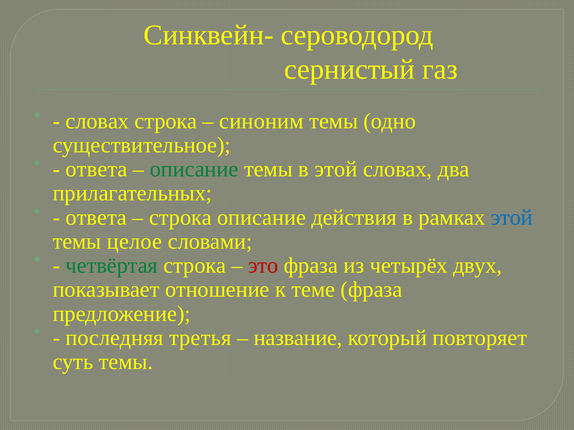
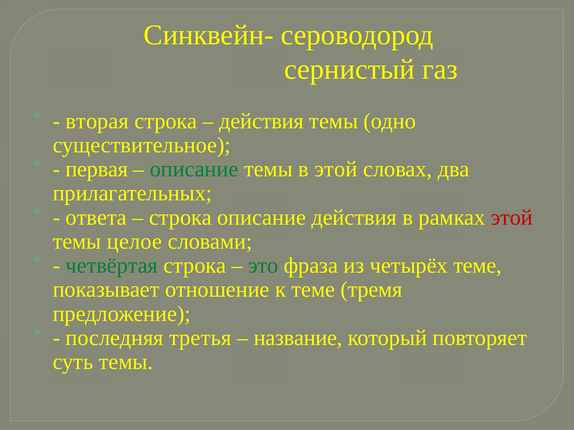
словах: словах -> вторая (97, 121)
синоним: синоним -> действия (262, 121)
ответа: ответа -> первая (97, 169)
этой colour: blue -> red (512, 218)
это colour: red -> green (263, 266)
четырёх двух: двух -> теме (478, 266)
теме фраза: фраза -> тремя (372, 290)
